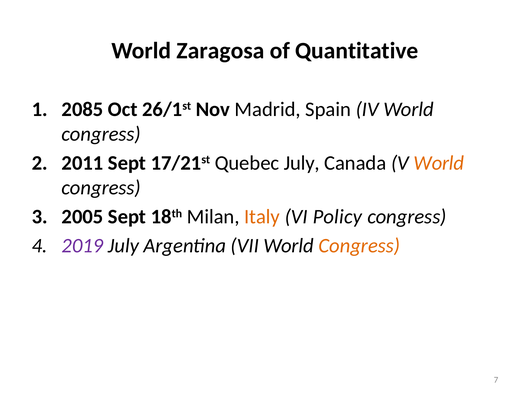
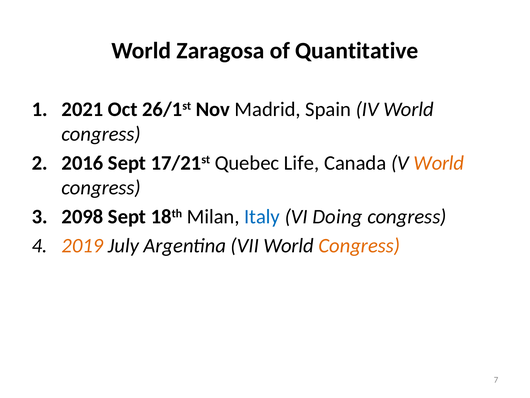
2085: 2085 -> 2021 (82, 109)
2011: 2011 -> 2016 (82, 163)
Quebec July: July -> Life (302, 163)
2005: 2005 -> 2098 (82, 216)
Italy colour: orange -> blue (262, 216)
Policy: Policy -> Doing (337, 216)
2019 colour: purple -> orange (82, 245)
